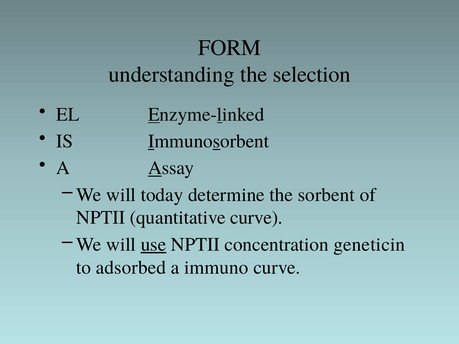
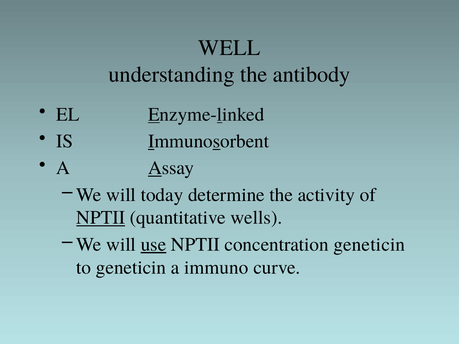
FORM: FORM -> WELL (229, 48)
selection: selection -> antibody (312, 75)
sorbent: sorbent -> activity (326, 195)
NPTII underline: none -> present (101, 218)
quantitative curve: curve -> wells (256, 218)
to adsorbed: adsorbed -> geneticin (131, 268)
